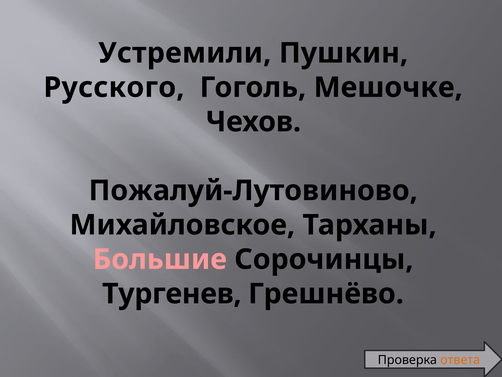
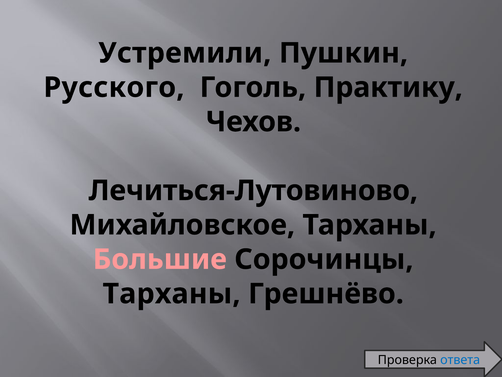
Мешочке: Мешочке -> Практику (388, 87)
Пожалуй-Лутовиново: Пожалуй-Лутовиново -> Лечиться-Лутовиново (253, 190)
Тургенев: Тургенев -> Тарханы (172, 293)
ответа colour: orange -> blue (460, 360)
